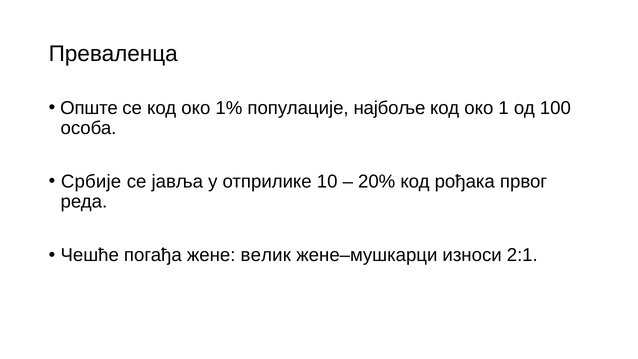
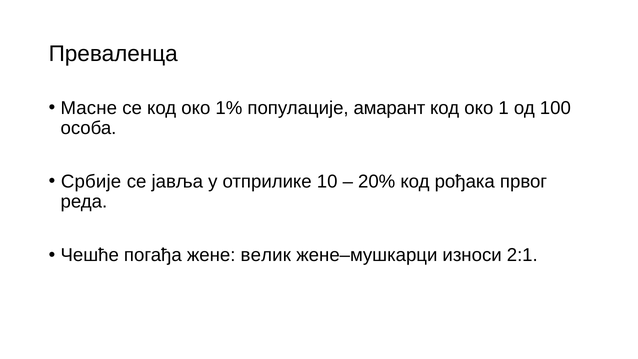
Опште: Опште -> Масне (89, 108)
најбоље: најбоље -> амарант (389, 108)
